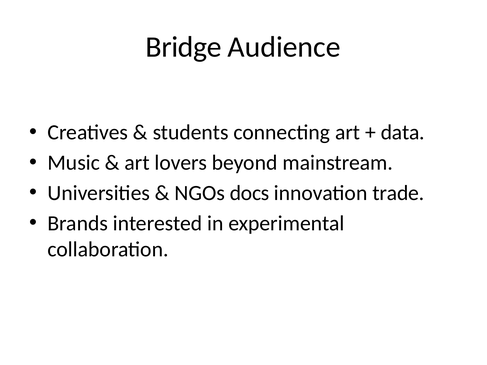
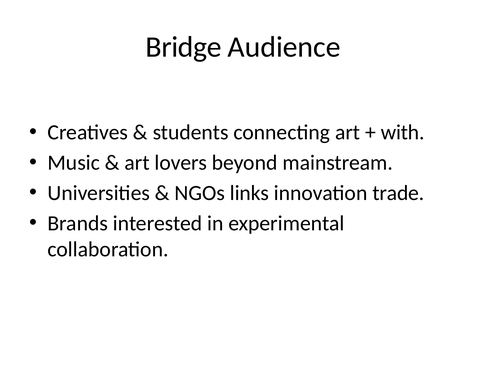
data: data -> with (403, 132)
docs: docs -> links (249, 193)
